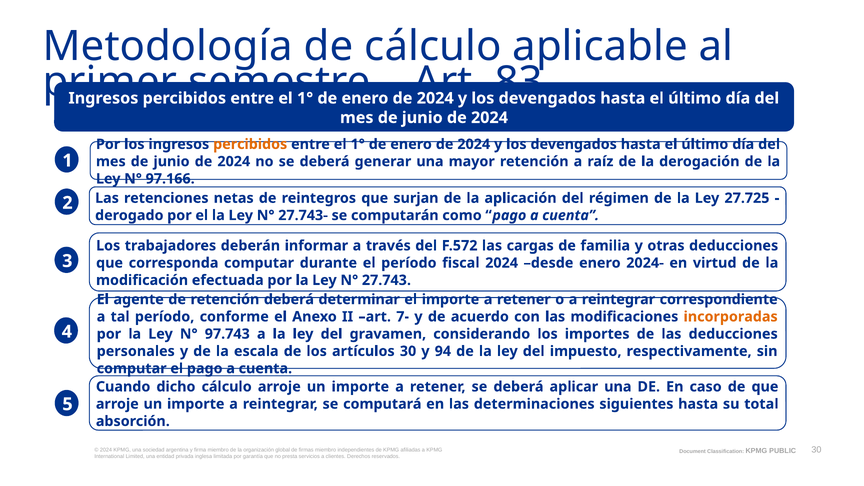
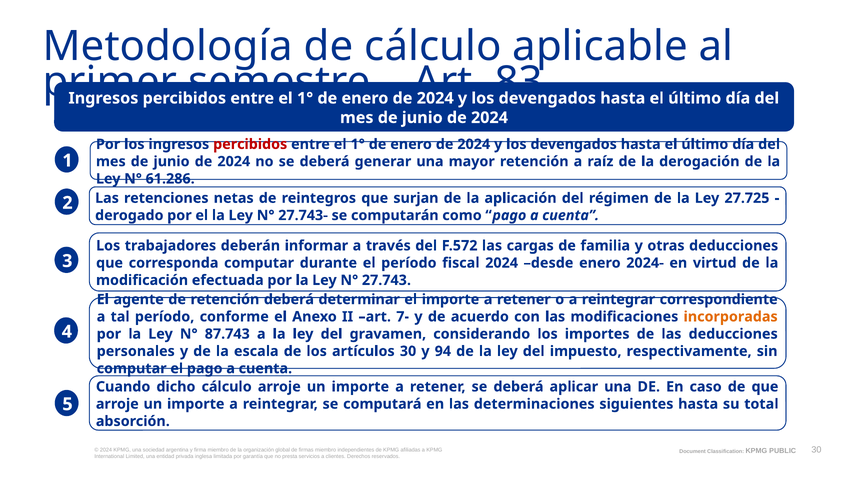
percibidos colour: orange -> red (250, 144)
97.166: 97.166 -> 61.286 (170, 179)
97.743: 97.743 -> 87.743 (227, 334)
